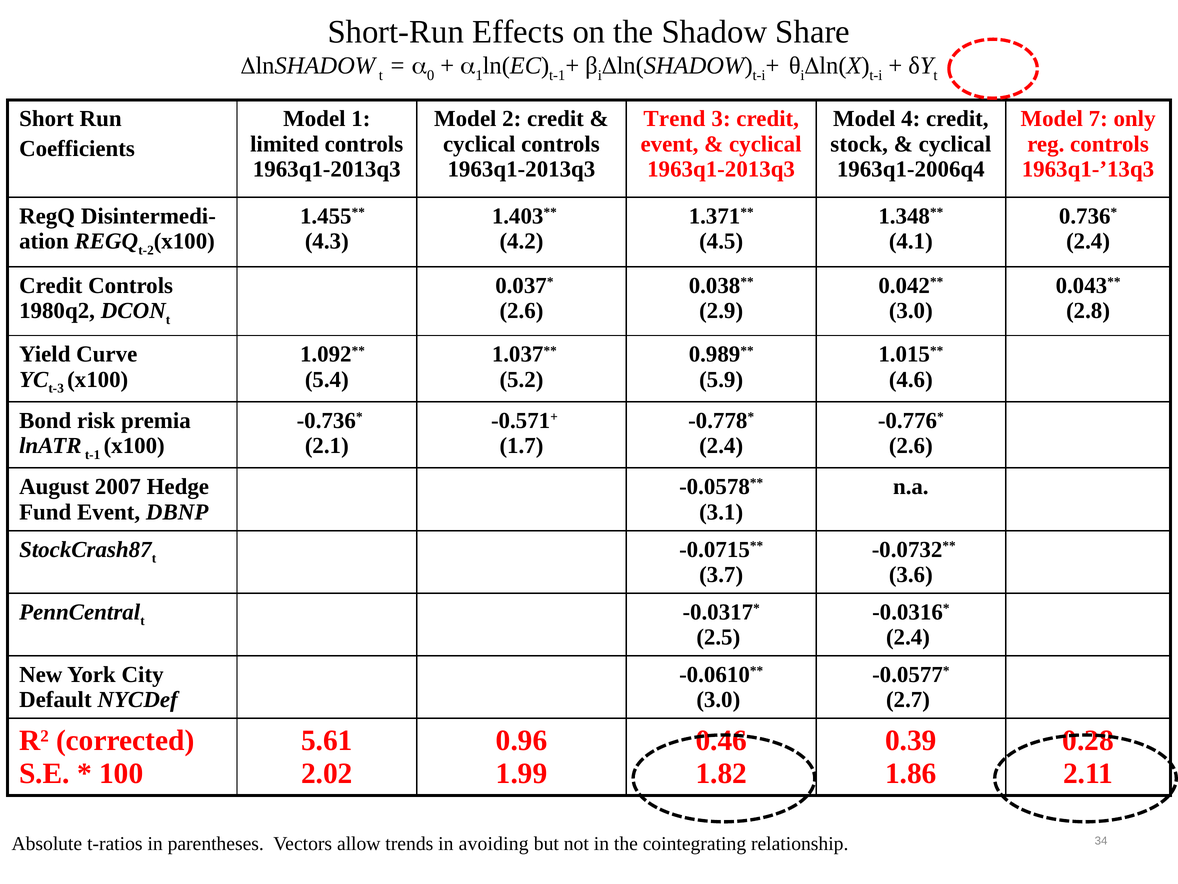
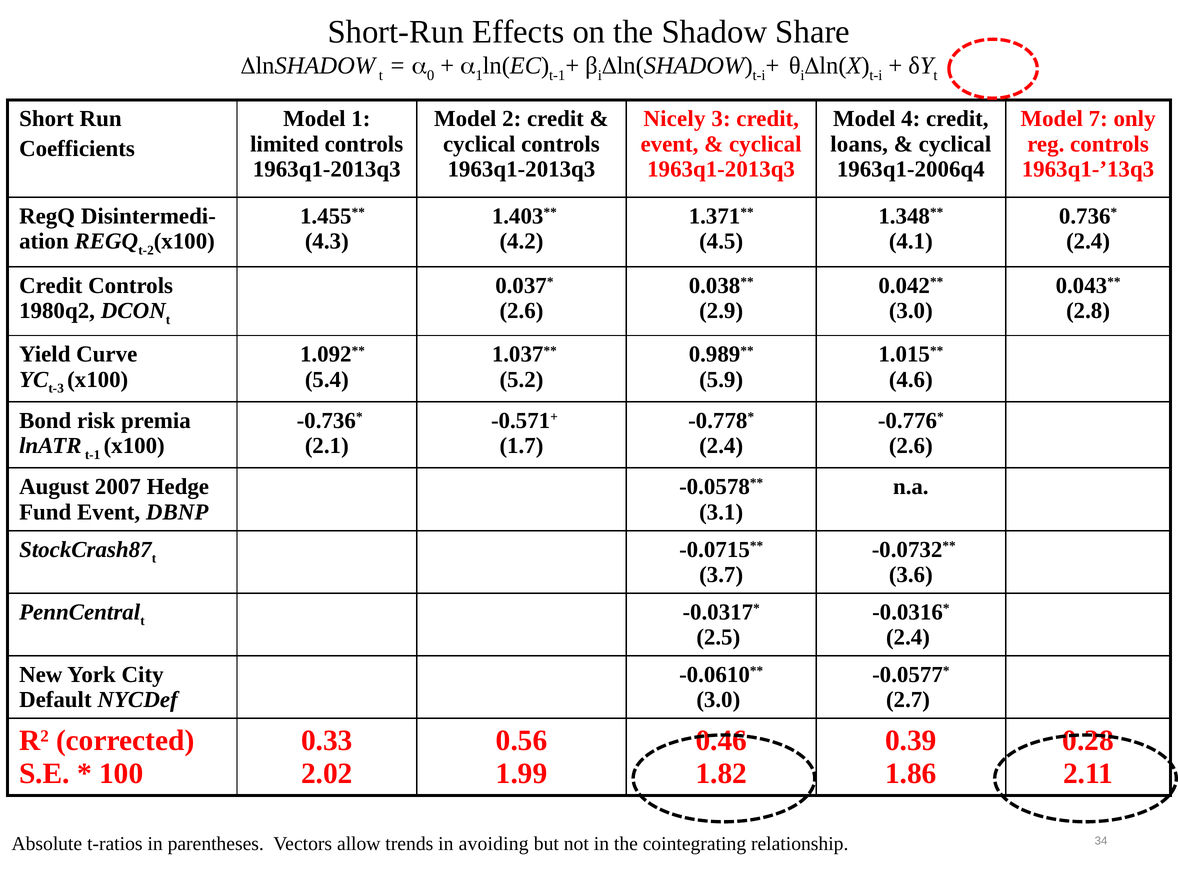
Trend: Trend -> Nicely (674, 119)
stock: stock -> loans (859, 144)
5.61: 5.61 -> 0.33 (327, 740)
0.96: 0.96 -> 0.56 (522, 740)
